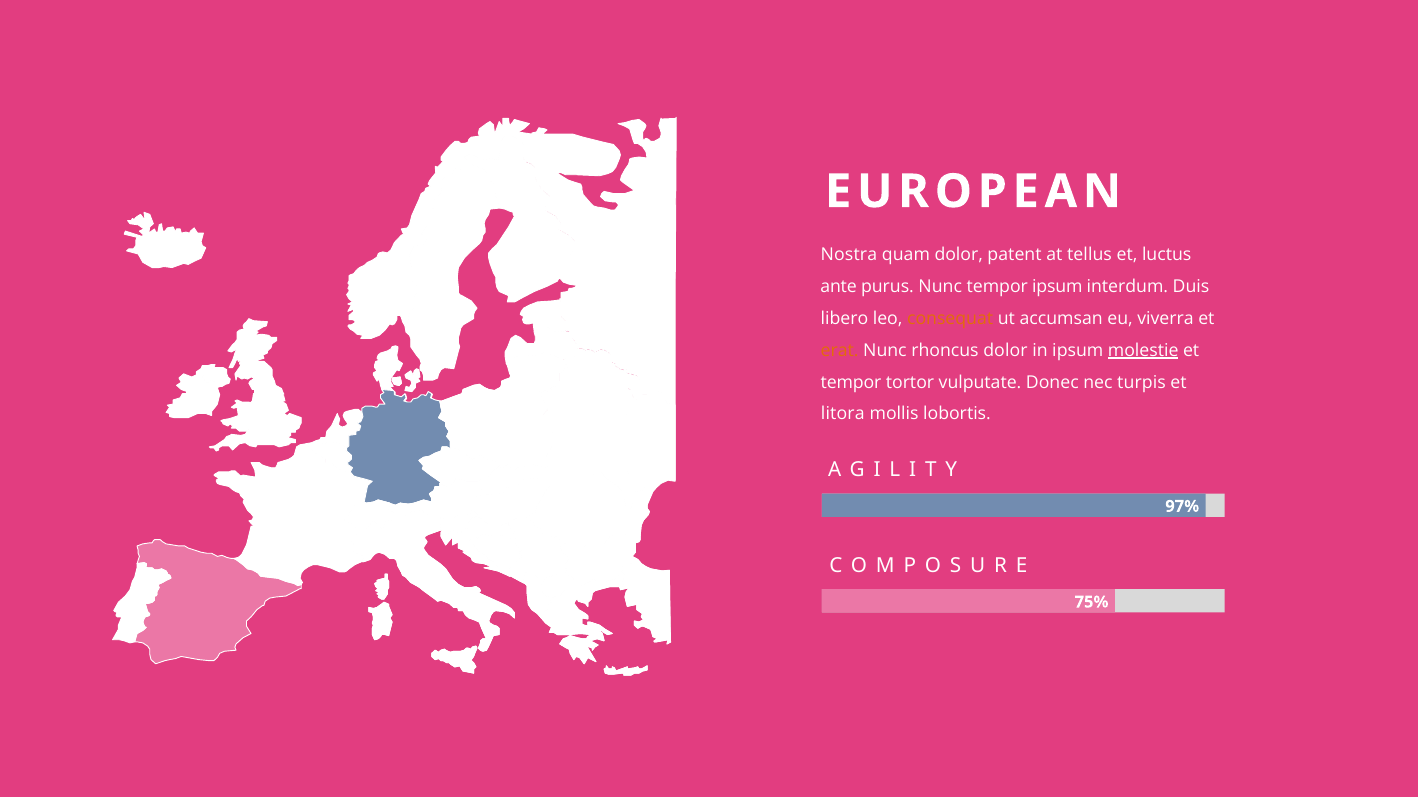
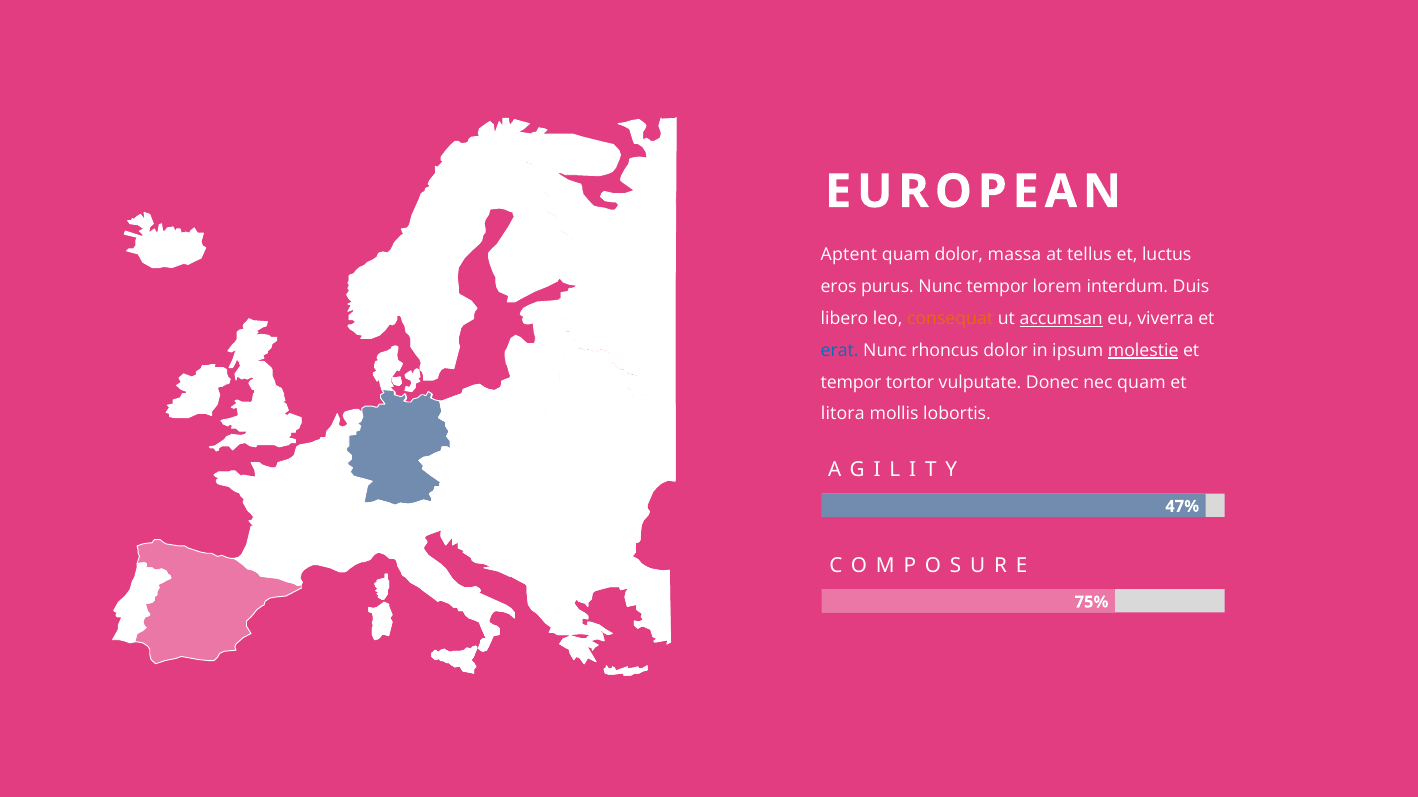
Nostra: Nostra -> Aptent (849, 255)
patent: patent -> massa (1015, 255)
ante: ante -> eros (839, 287)
tempor ipsum: ipsum -> lorem (1057, 287)
accumsan underline: none -> present (1061, 319)
erat colour: orange -> blue (840, 351)
nec turpis: turpis -> quam (1141, 383)
97%: 97% -> 47% (1182, 507)
